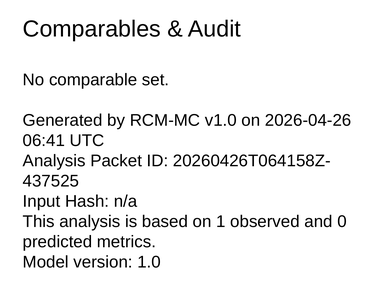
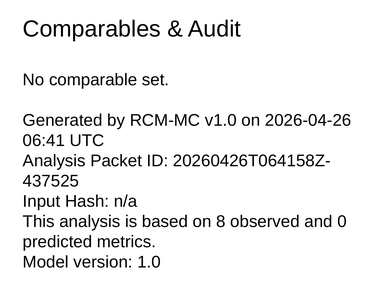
1: 1 -> 8 (221, 222)
